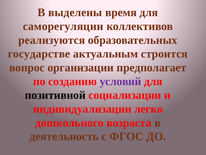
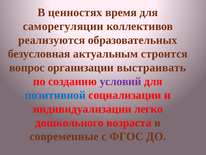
выделены: выделены -> ценностях (75, 12)
государстве: государстве -> безусловная (39, 54)
предполагает: предполагает -> выстраивать (151, 67)
позитивной colour: black -> blue (55, 95)
деятельность: деятельность -> современные (64, 136)
